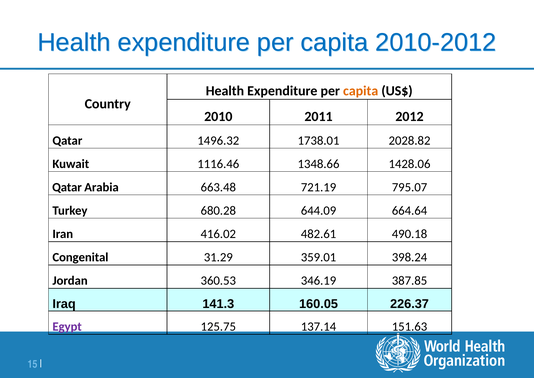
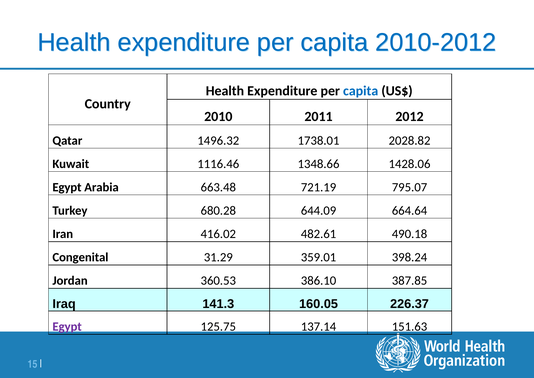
capita colour: orange -> blue (361, 91)
Qatar: Qatar -> Egypt (67, 187)
346.19: 346.19 -> 386.10 (319, 280)
